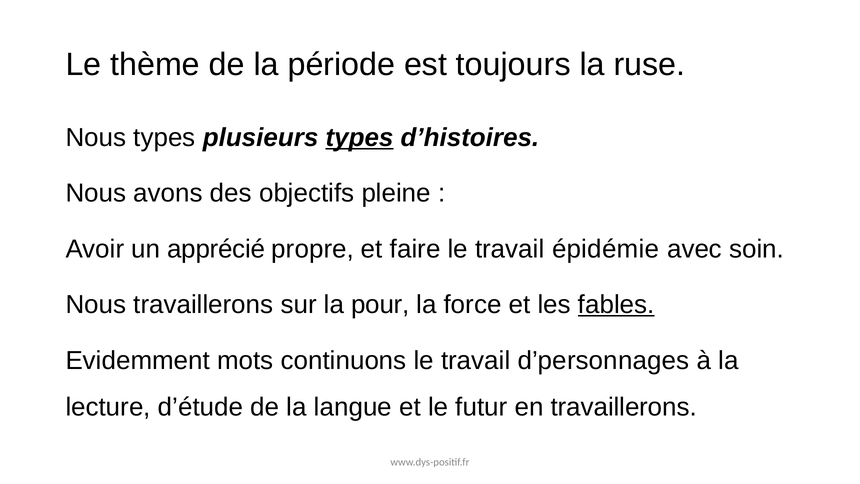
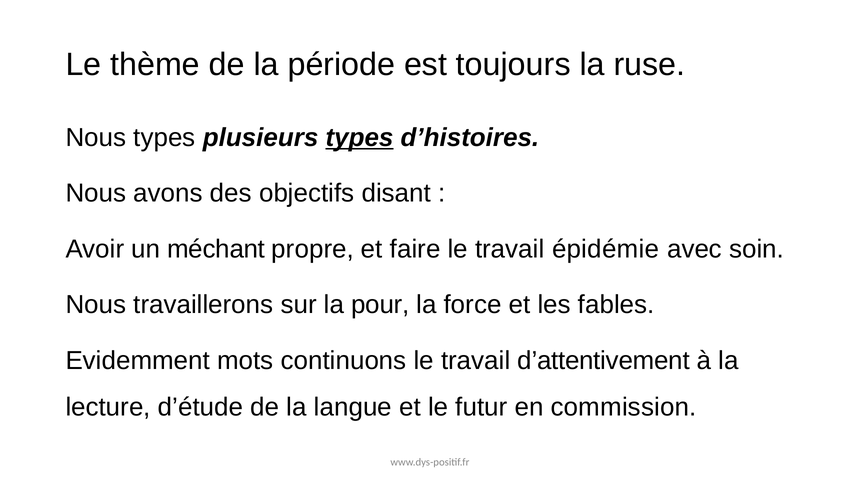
pleine: pleine -> disant (396, 193)
apprécié: apprécié -> méchant (216, 249)
fables underline: present -> none (616, 305)
d’personnages: d’personnages -> d’attentivement (604, 360)
en travaillerons: travaillerons -> commission (624, 407)
